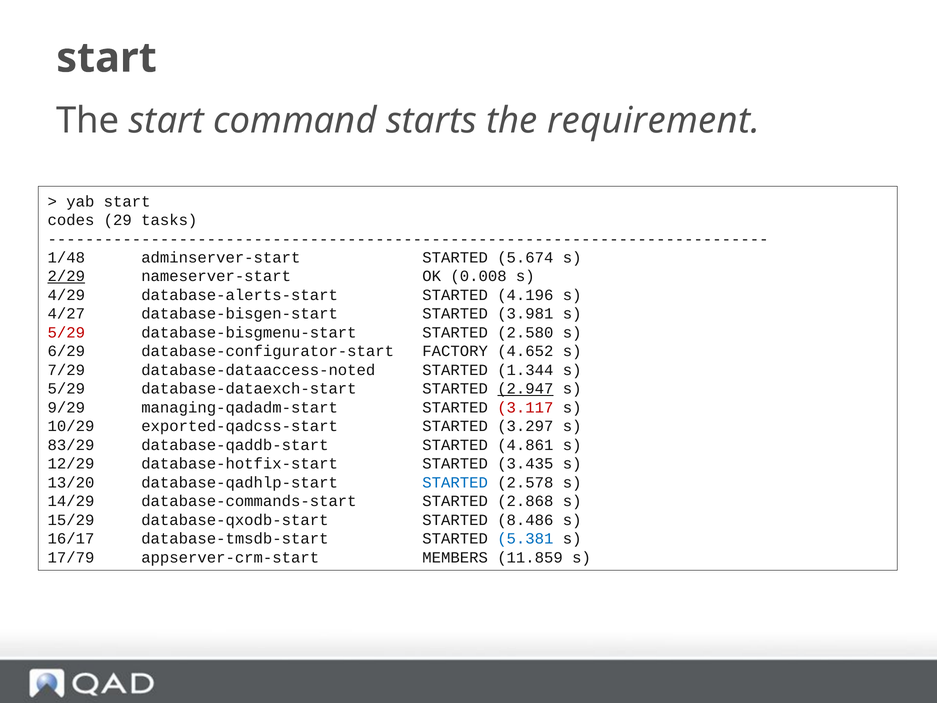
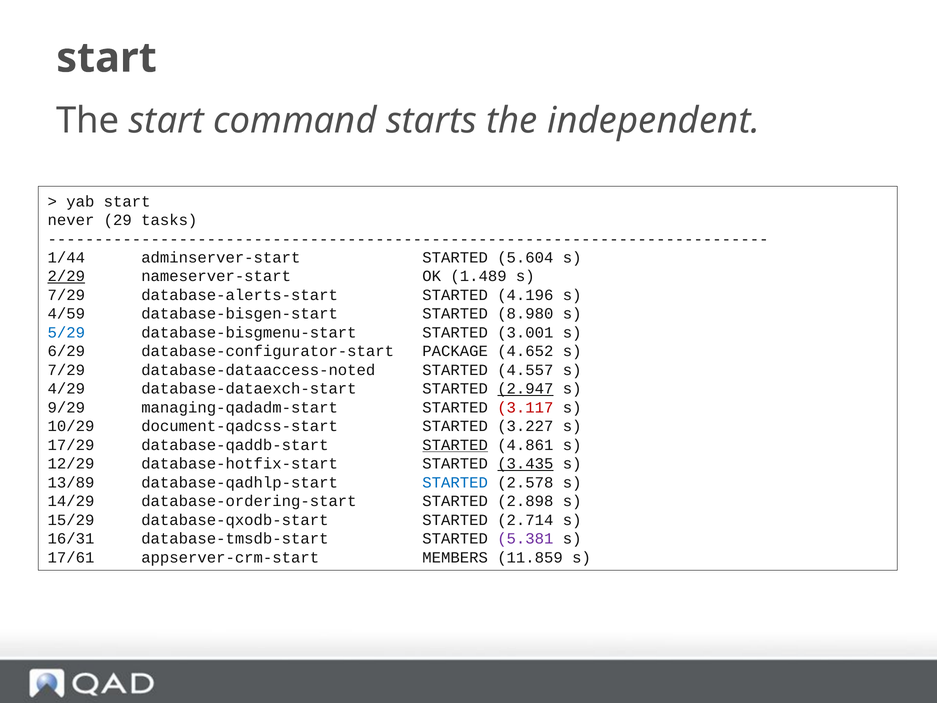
requirement: requirement -> independent (654, 120)
codes: codes -> never (71, 220)
1/48: 1/48 -> 1/44 (66, 258)
5.674: 5.674 -> 5.604 (525, 258)
0.008: 0.008 -> 1.489 (479, 276)
4/29: 4/29 -> 7/29 (66, 295)
4/27: 4/27 -> 4/59 (66, 314)
3.981: 3.981 -> 8.980 (525, 314)
5/29 colour: red -> blue (66, 332)
2.580: 2.580 -> 3.001 (525, 332)
FACTORY: FACTORY -> PACKAGE (455, 351)
1.344: 1.344 -> 4.557 (525, 370)
5/29: 5/29 -> 4/29 (66, 389)
exported-qadcss-start: exported-qadcss-start -> document-qadcss-start (240, 426)
3.297: 3.297 -> 3.227 (525, 426)
83/29: 83/29 -> 17/29 (71, 445)
STARTED underline: none -> present (455, 445)
3.435 underline: none -> present (525, 464)
13/20: 13/20 -> 13/89 (71, 482)
database-commands-start: database-commands-start -> database-ordering-start (249, 501)
2.868: 2.868 -> 2.898 (525, 501)
8.486: 8.486 -> 2.714 (525, 520)
16/17: 16/17 -> 16/31 (71, 539)
5.381 colour: blue -> purple (525, 539)
17/79: 17/79 -> 17/61 (71, 557)
